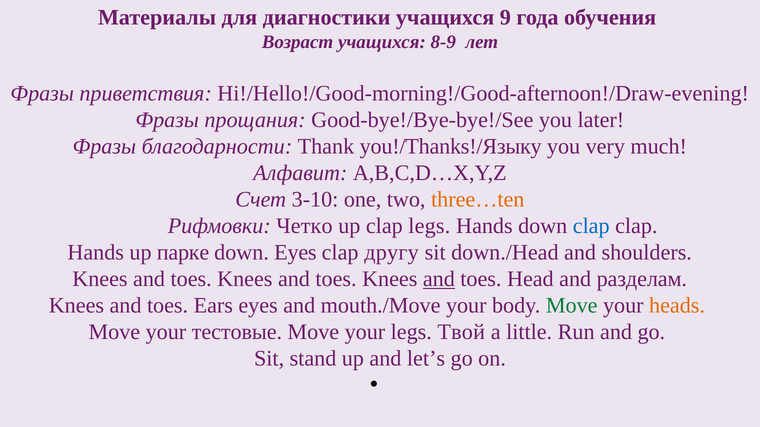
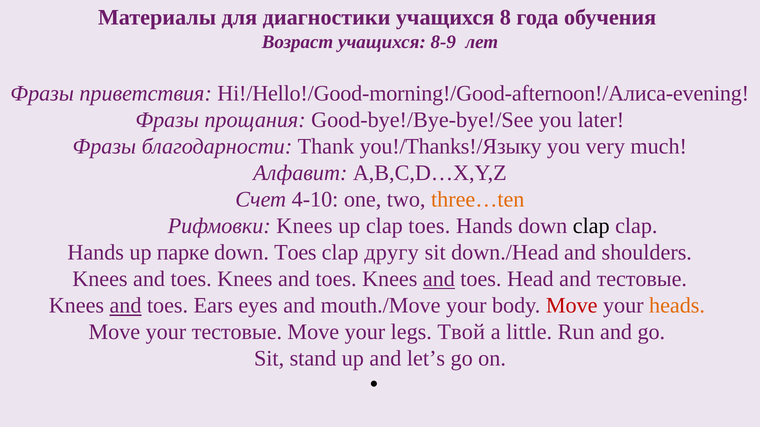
9: 9 -> 8 (505, 18)
Hi!/Hello!/Good-morning!/Good-afternoon!/Draw-evening: Hi!/Hello!/Good-morning!/Good-afternoon!/Draw-evening -> Hi!/Hello!/Good-morning!/Good-afternoon!/Алиса-evening (483, 94)
3-10: 3-10 -> 4-10 (315, 200)
Рифмовки Четко: Четко -> Knees (304, 226)
clap legs: legs -> toes (429, 226)
clap colour: blue -> black (591, 226)
down Eyes: Eyes -> Toes (295, 253)
and разделам: разделам -> тестовые (642, 279)
and underline: none -> present (126, 306)
Move colour: green -> red (572, 306)
